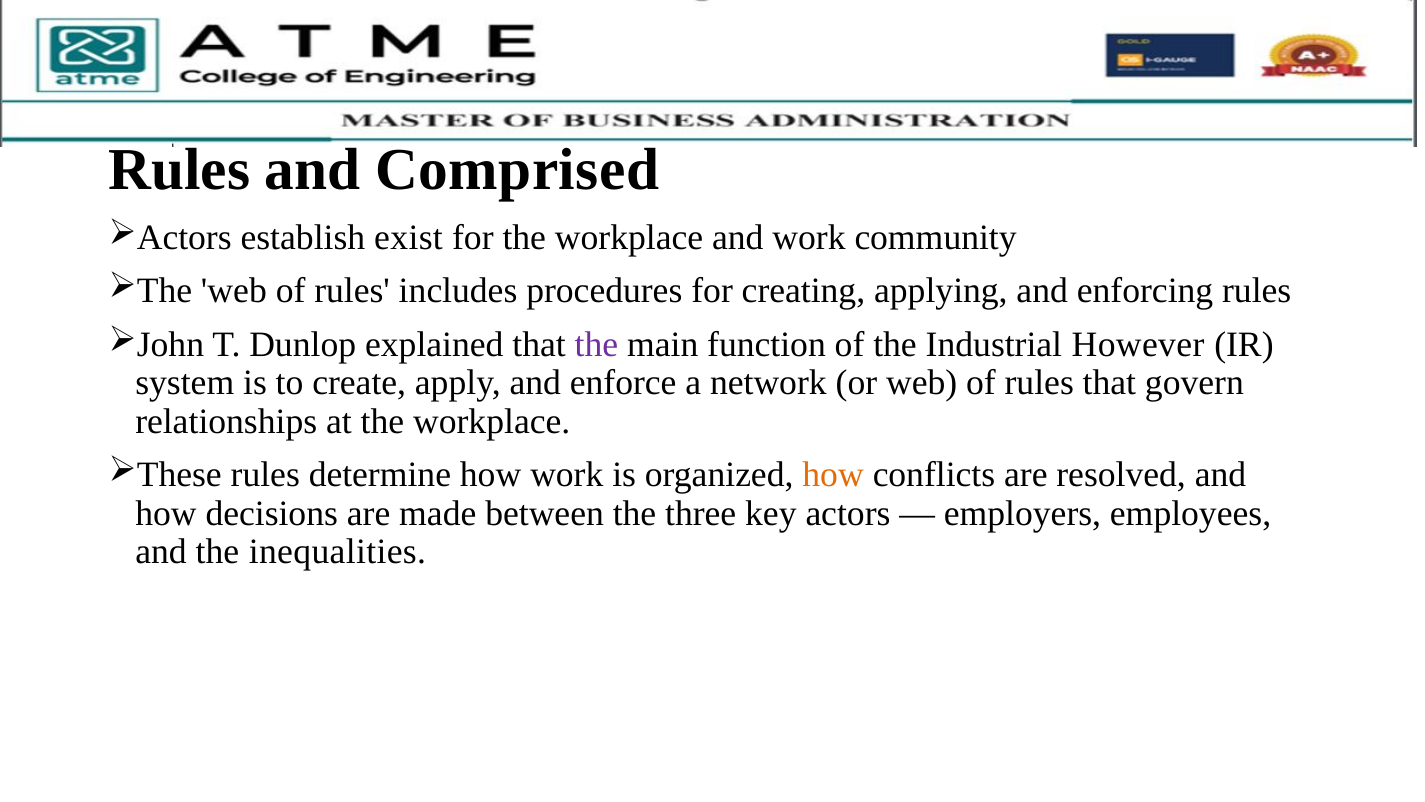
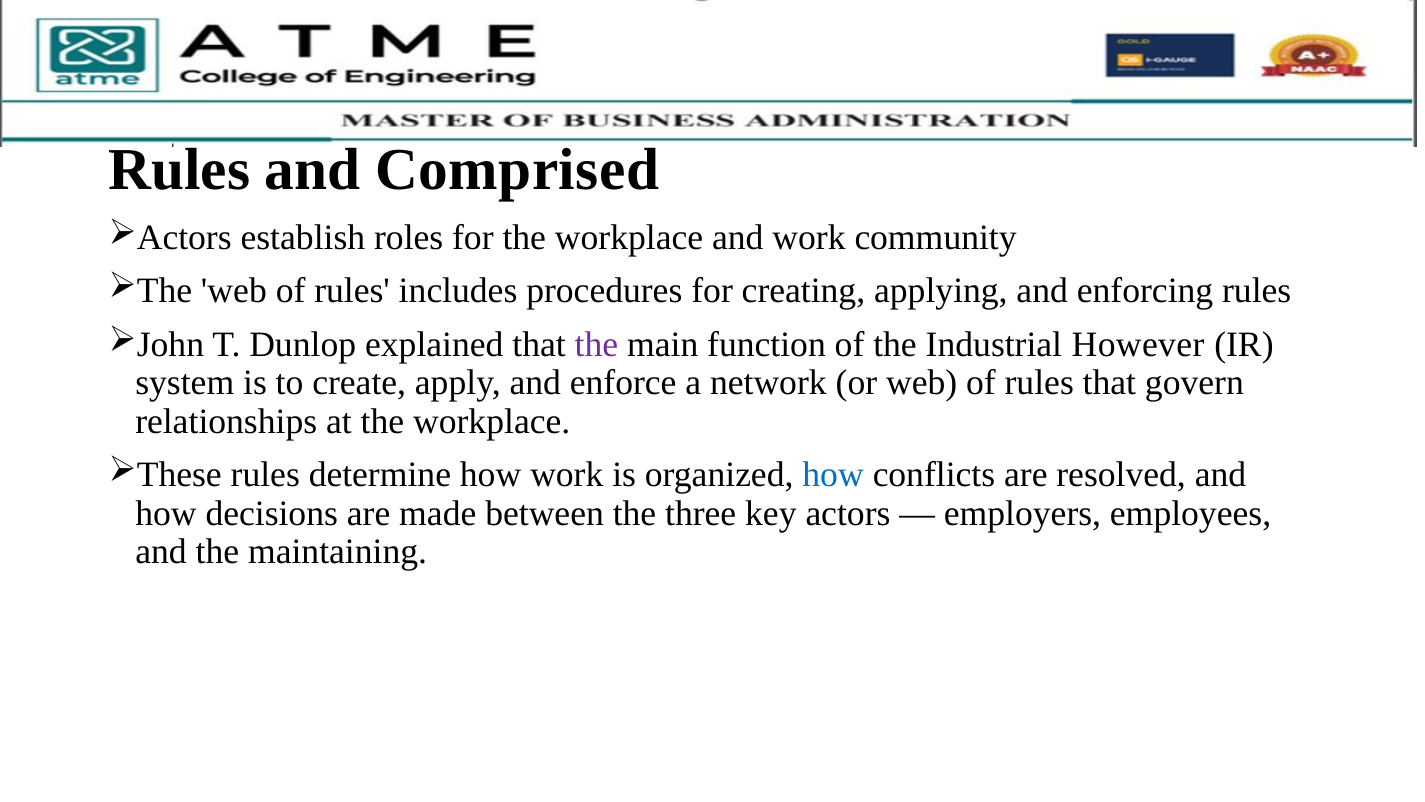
exist: exist -> roles (409, 238)
how colour: orange -> blue (833, 475)
inequalities: inequalities -> maintaining (338, 552)
